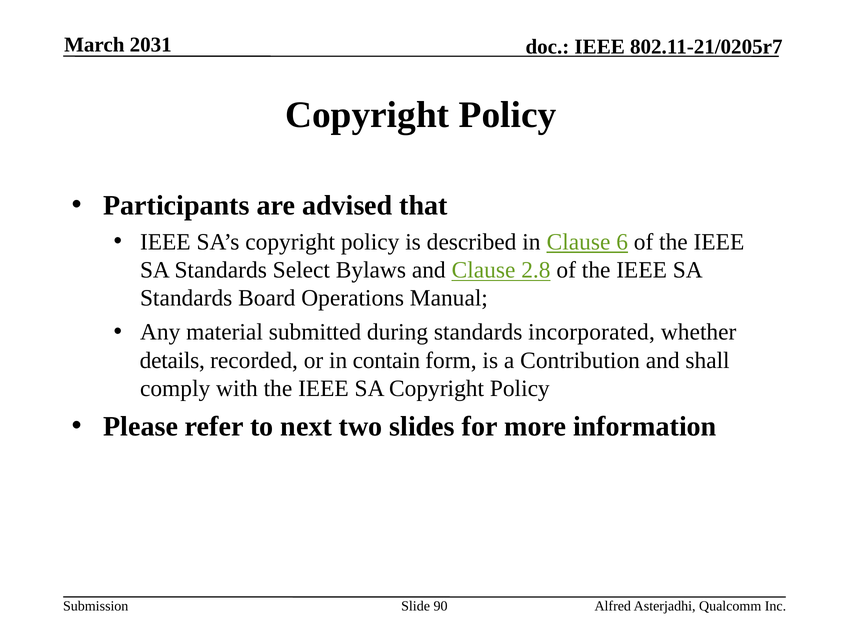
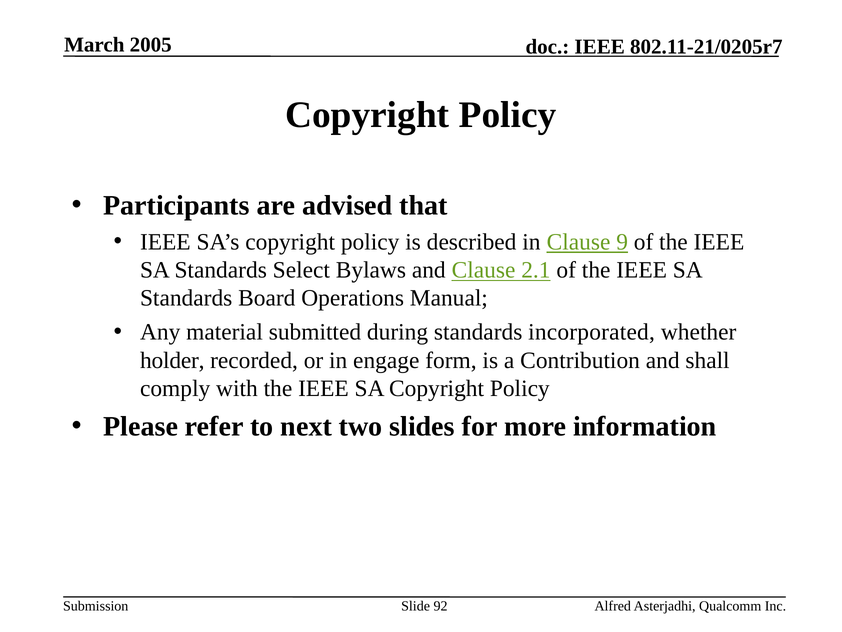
2031: 2031 -> 2005 (151, 45)
6: 6 -> 9 (622, 242)
2.8: 2.8 -> 2.1 (536, 270)
details: details -> holder (172, 360)
contain: contain -> engage (386, 360)
90: 90 -> 92 (441, 606)
